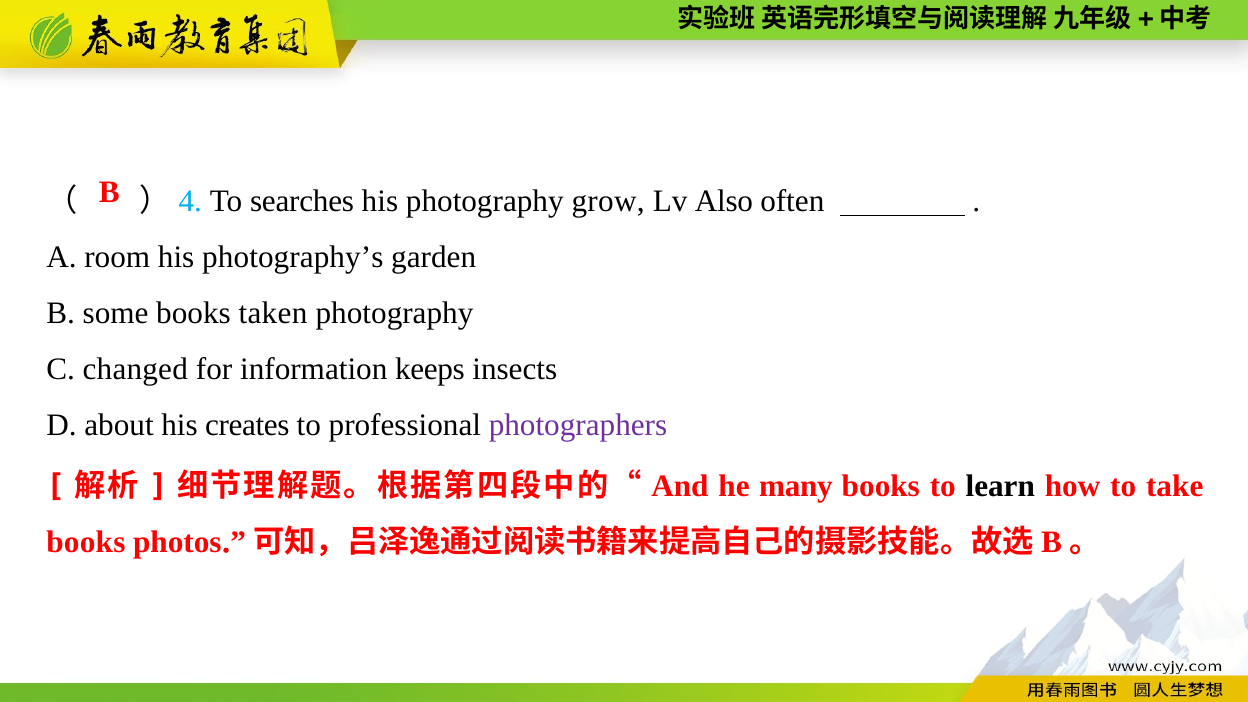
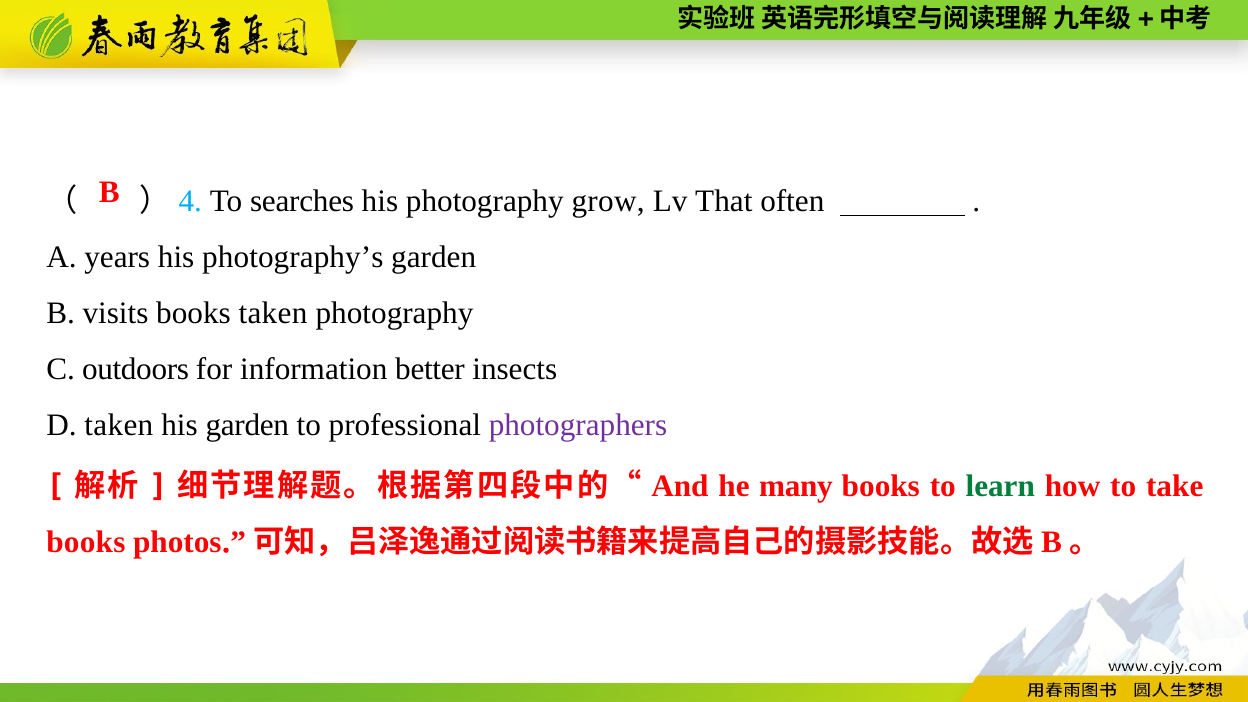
Also: Also -> That (724, 201)
room: room -> years (117, 257)
some: some -> visits (116, 313)
changed: changed -> outdoors (136, 369)
keeps: keeps -> better (430, 369)
D about: about -> taken (119, 425)
his creates: creates -> garden (247, 425)
learn colour: black -> green (1000, 486)
